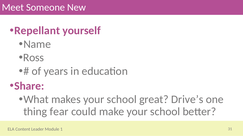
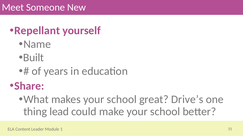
Ross: Ross -> Built (34, 58)
fear: fear -> lead (59, 112)
